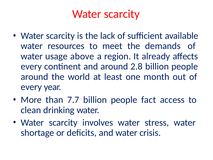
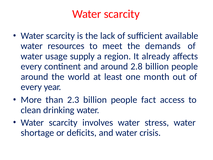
above: above -> supply (82, 56)
7.7: 7.7 -> 2.3 (73, 100)
